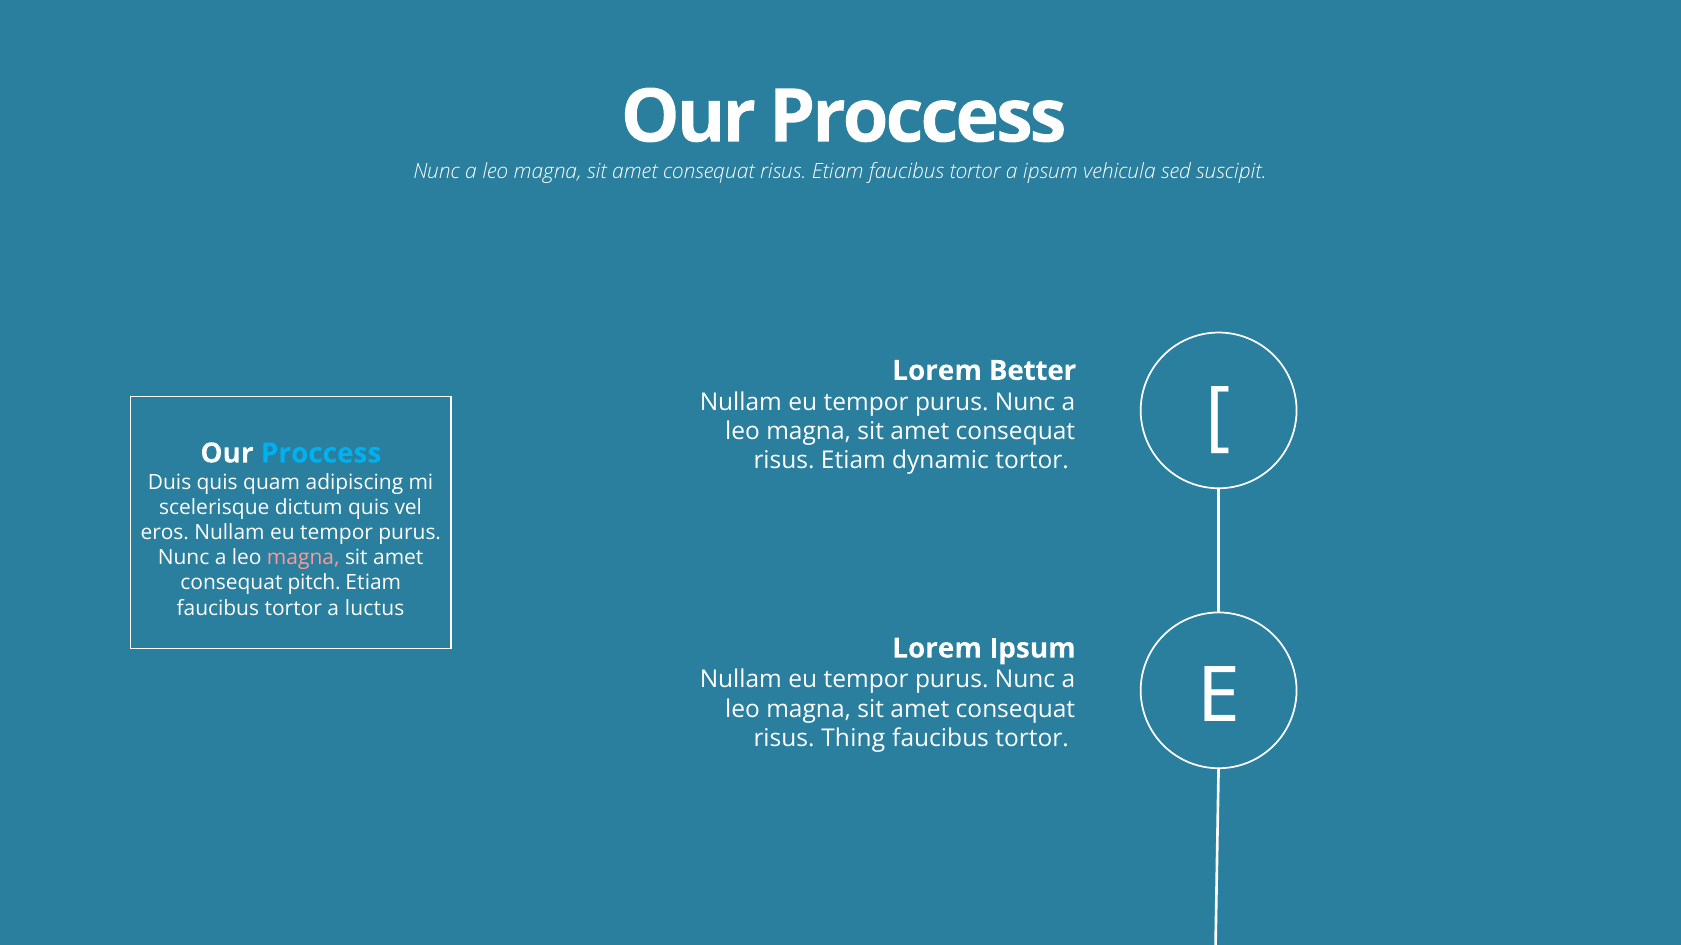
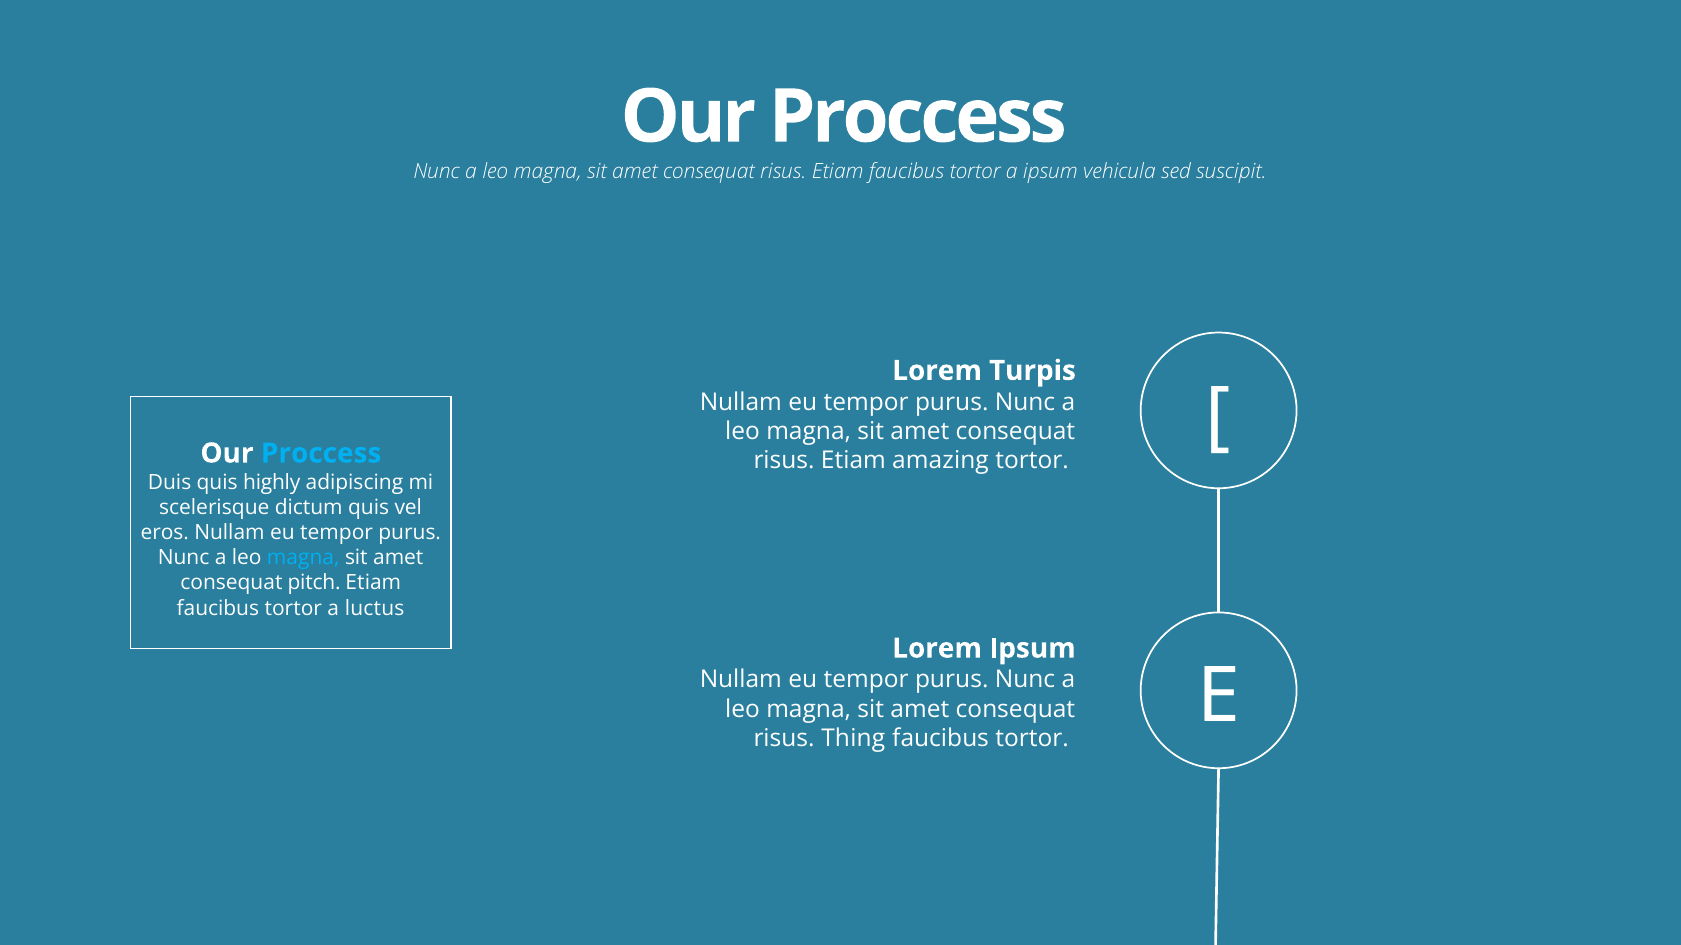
Better: Better -> Turpis (1032, 371)
dynamic: dynamic -> amazing (940, 461)
quam: quam -> highly (272, 482)
magna colour: pink -> light blue (303, 558)
